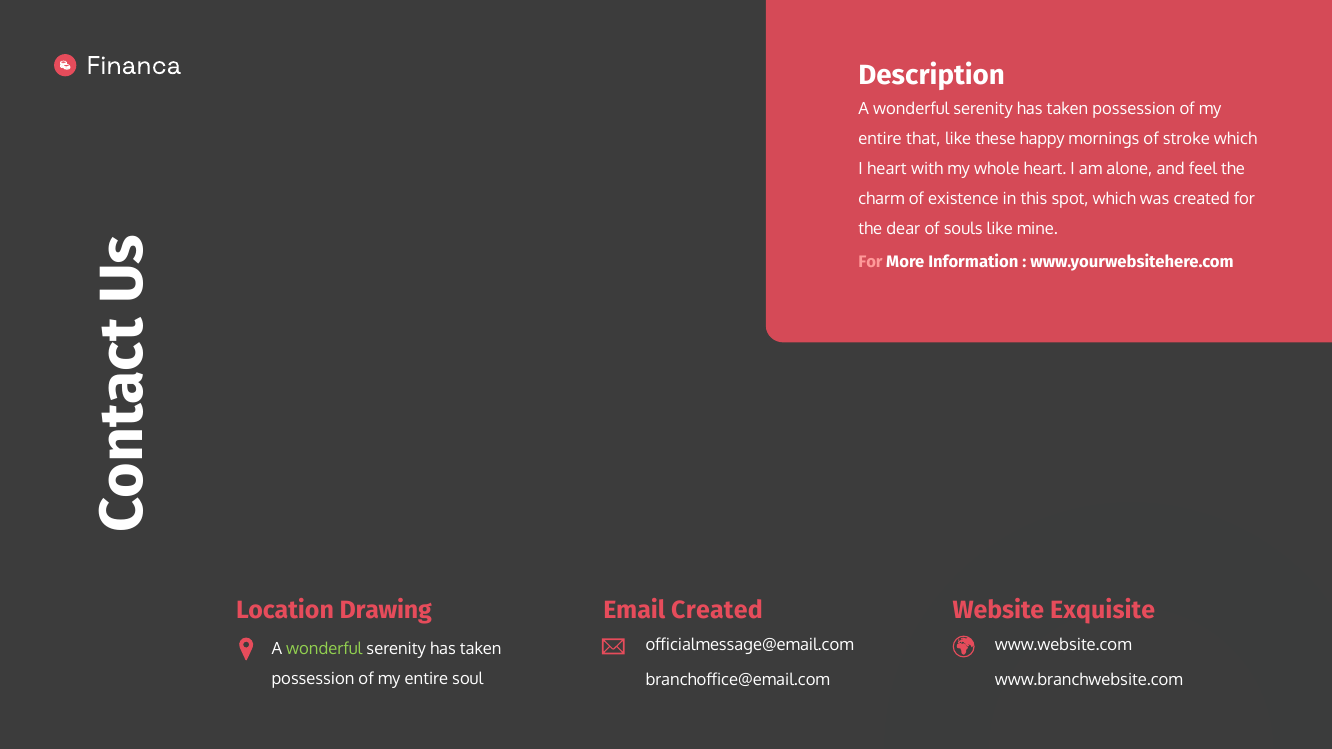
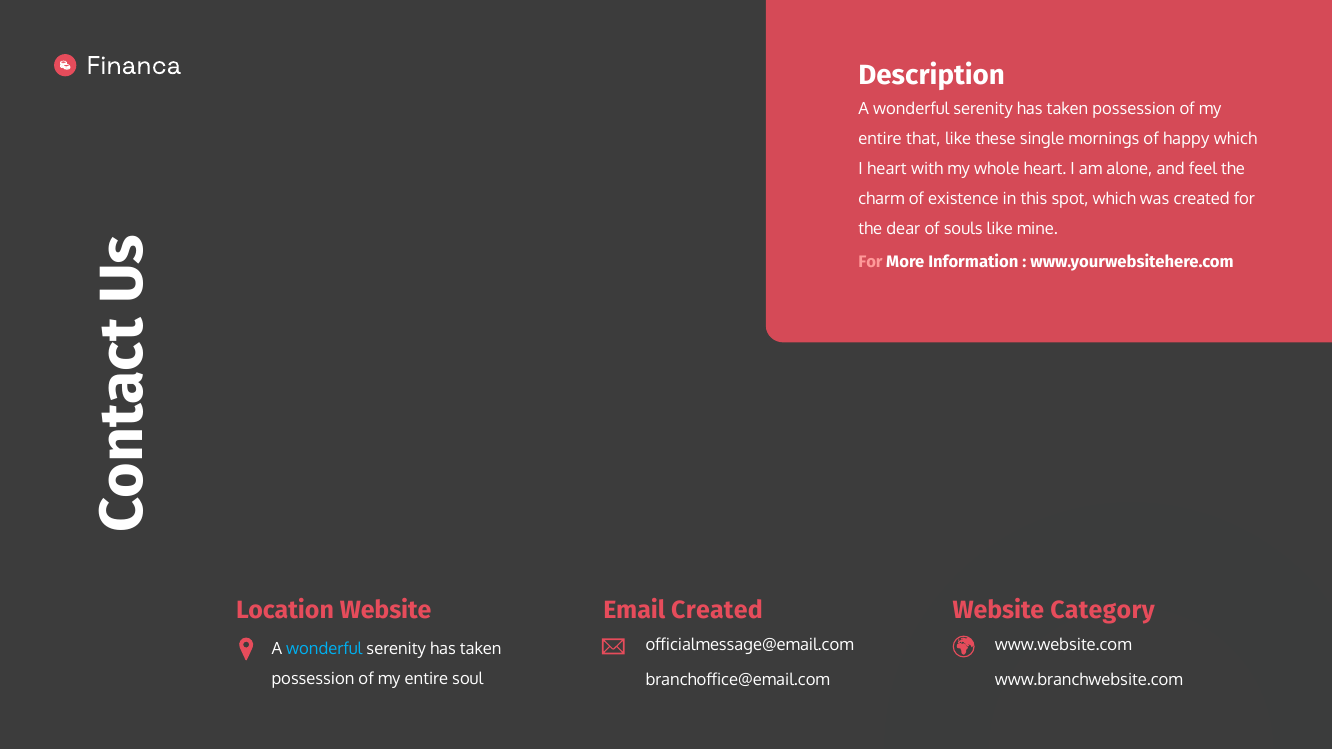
happy: happy -> single (1042, 139)
stroke: stroke -> happy (1186, 139)
Location Drawing: Drawing -> Website (386, 611)
Exquisite: Exquisite -> Category (1103, 611)
wonderful colour: light green -> light blue (324, 649)
